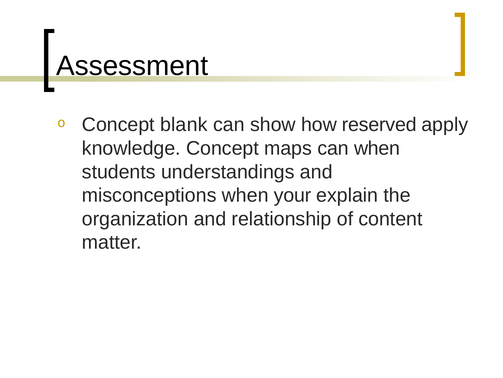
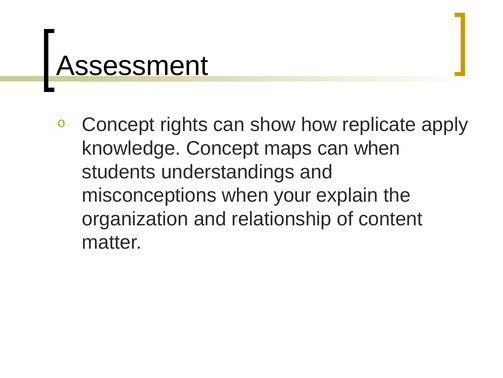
blank: blank -> rights (184, 125)
reserved: reserved -> replicate (379, 125)
